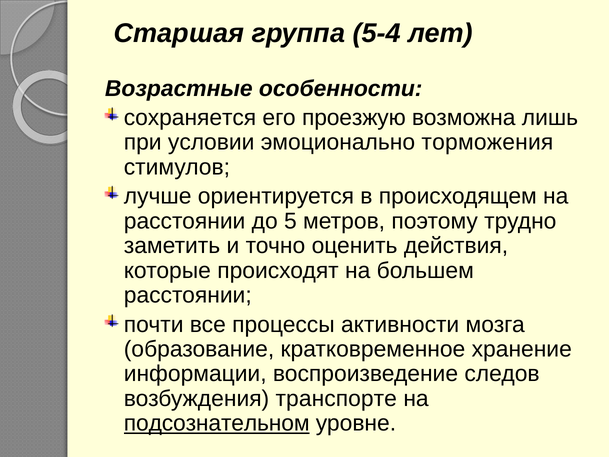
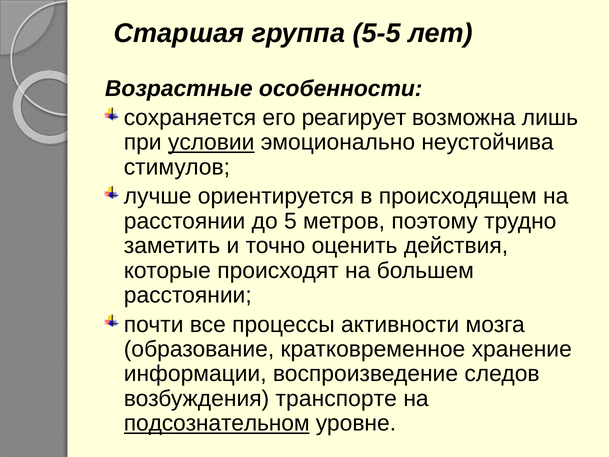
5-4: 5-4 -> 5-5 (377, 33)
проезжую: проезжую -> реагирует (354, 118)
условии underline: none -> present (211, 142)
торможения: торможения -> неустойчива (488, 142)
